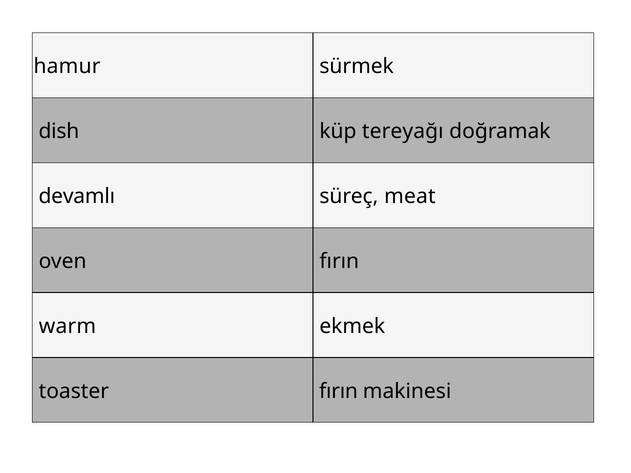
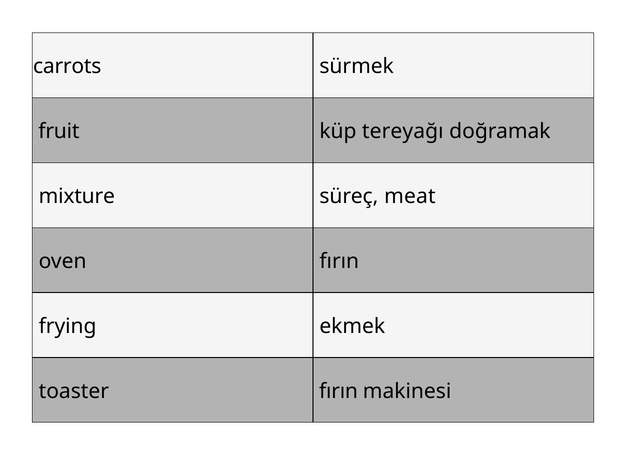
hamur: hamur -> carrots (67, 67)
dish: dish -> fruit (59, 132)
devamlı: devamlı -> mixture (77, 196)
warm: warm -> frying (68, 326)
